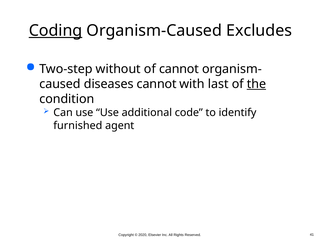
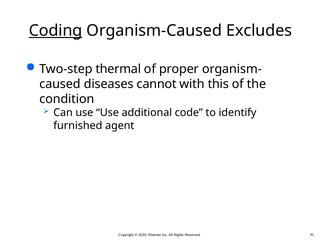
without: without -> thermal (118, 69)
of cannot: cannot -> proper (179, 69)
last: last -> this (218, 84)
the underline: present -> none (256, 84)
